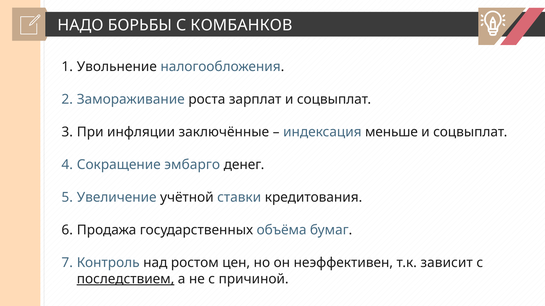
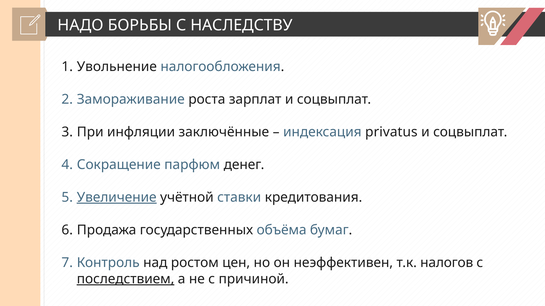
КОМБАНКОВ: КОМБАНКОВ -> НАСЛЕДСТВУ (242, 25)
меньше: меньше -> privatus (391, 132)
эмбарго: эмбарго -> парфюм (192, 165)
Увеличение underline: none -> present (117, 198)
зависит: зависит -> налогов (447, 263)
